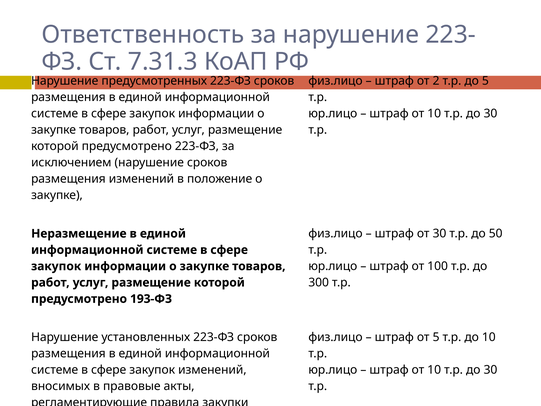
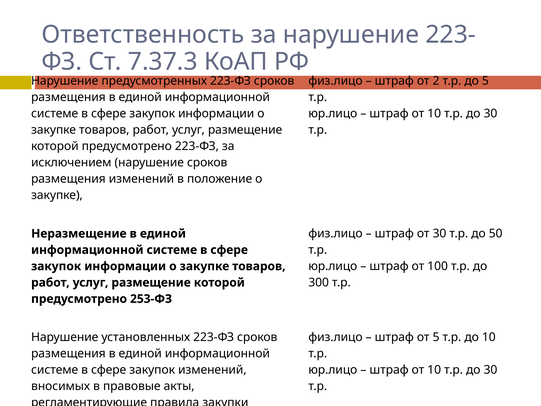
7.31.3: 7.31.3 -> 7.37.3 (163, 62)
193-ФЗ: 193-ФЗ -> 253-ФЗ (151, 299)
